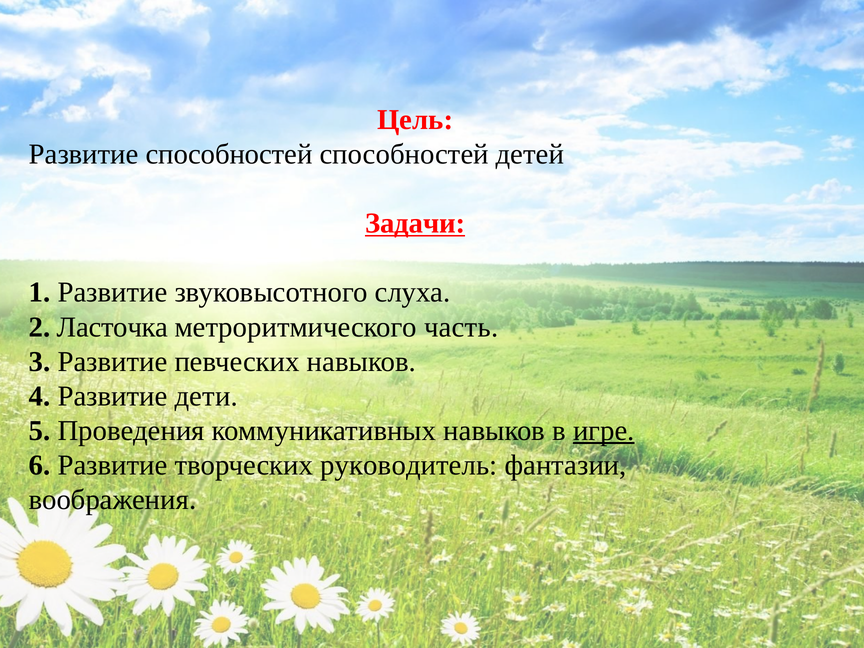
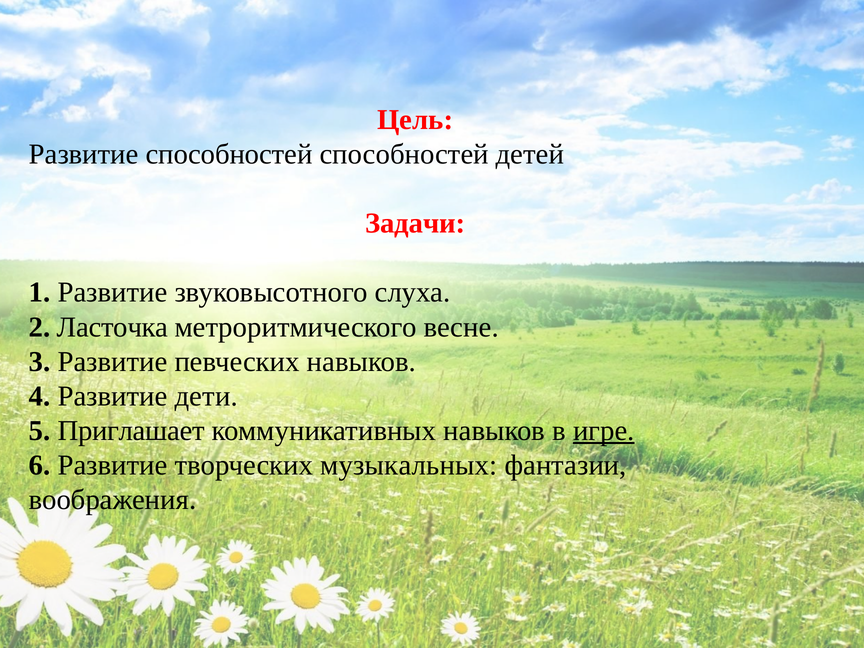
Задачи underline: present -> none (415, 223)
часть: часть -> весне (461, 327)
Проведения: Проведения -> Приглашает (131, 431)
руководитель: руководитель -> музыкальных (409, 465)
